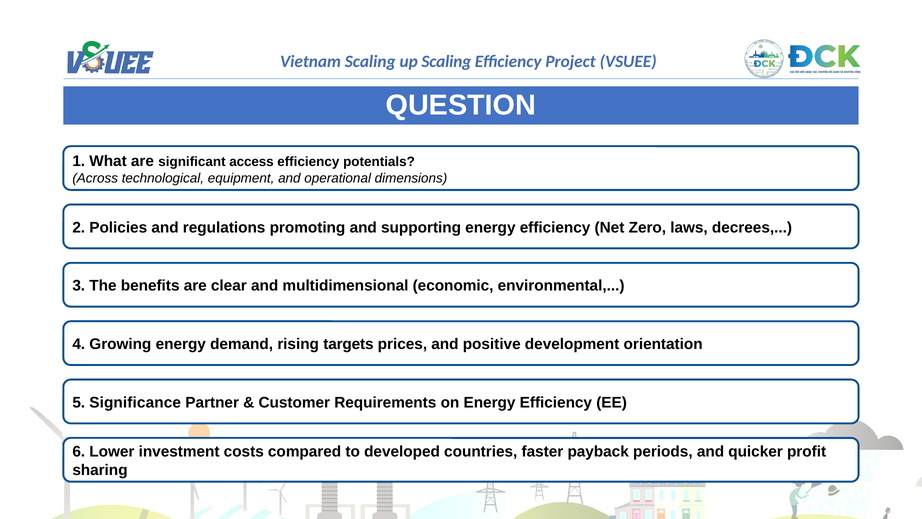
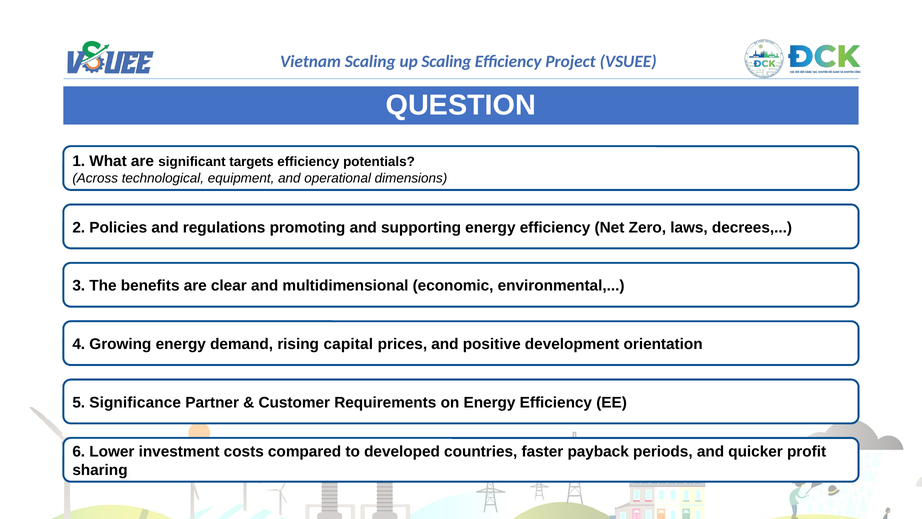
access: access -> targets (252, 162)
targets: targets -> capital (348, 344)
